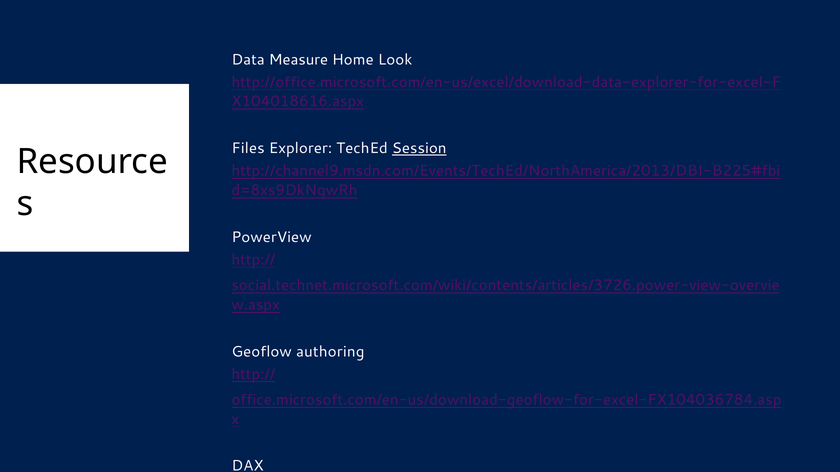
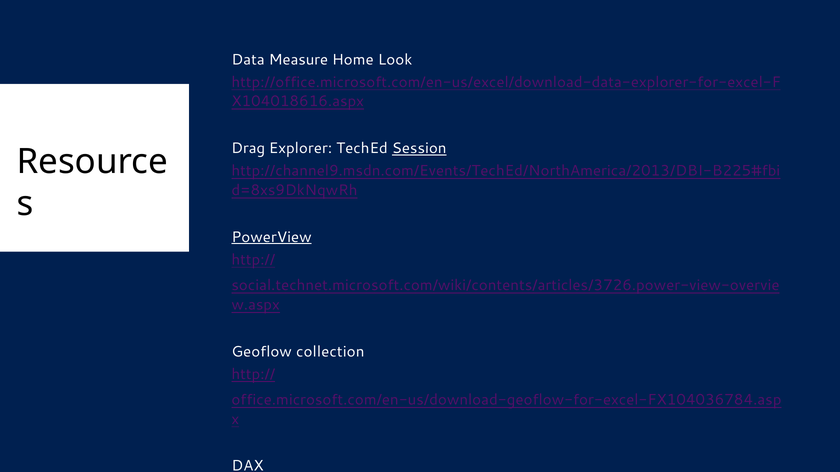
Files: Files -> Drag (248, 149)
PowerView underline: none -> present (272, 237)
authoring: authoring -> collection (330, 352)
